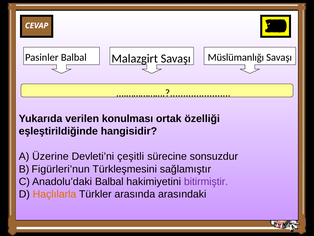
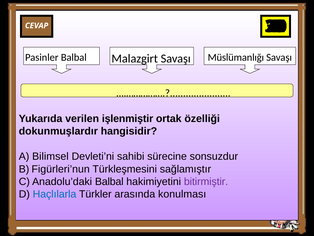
konulması: konulması -> işlenmiştir (128, 118)
eşleştirildiğinde: eşleştirildiğinde -> dokunmuşlardır (58, 131)
Üzerine: Üzerine -> Bilimsel (50, 156)
çeşitli: çeşitli -> sahibi (131, 156)
Haçlılarla colour: orange -> blue (54, 194)
arasındaki: arasındaki -> konulması (182, 194)
